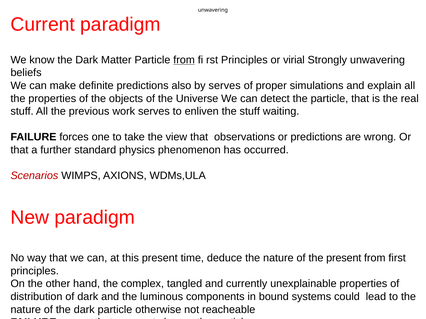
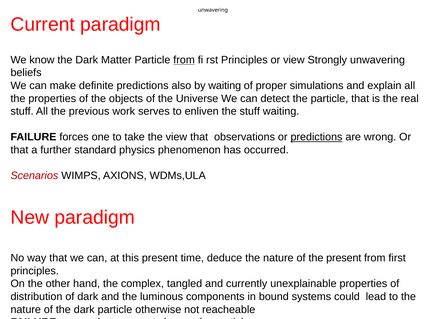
or virial: virial -> view (294, 60)
by serves: serves -> waiting (225, 86)
predictions underline: none -> present (316, 137)
